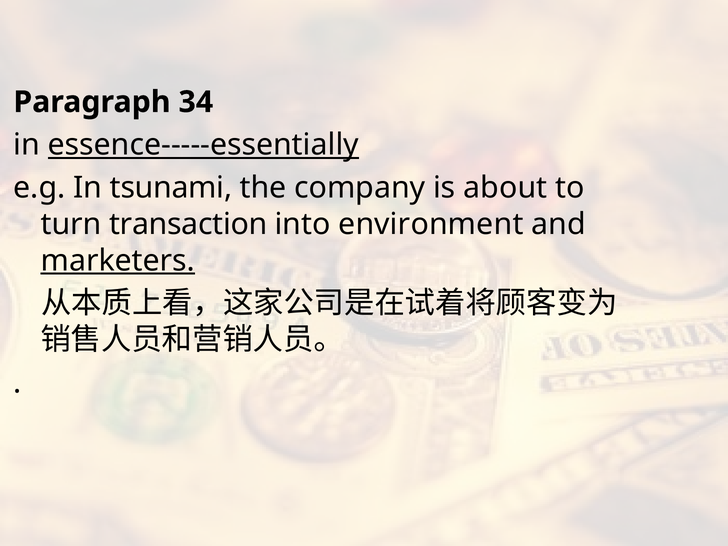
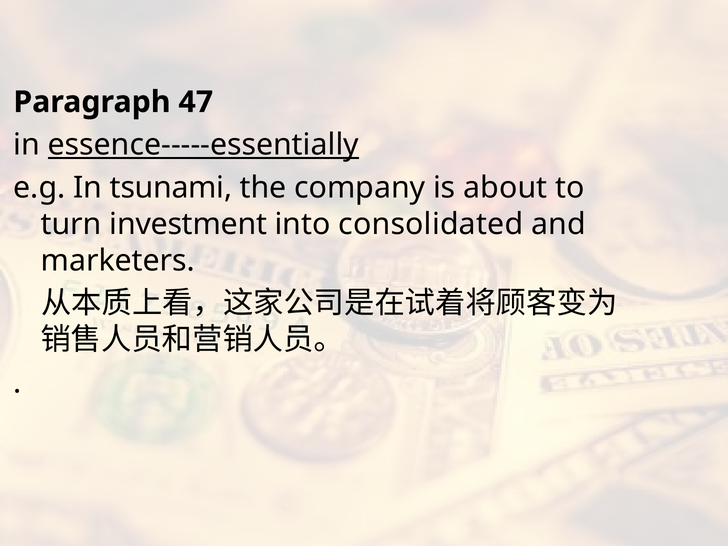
34: 34 -> 47 (196, 102)
transaction: transaction -> investment (188, 224)
environment: environment -> consolidated (431, 224)
marketers underline: present -> none (118, 261)
